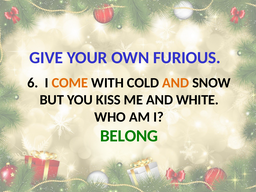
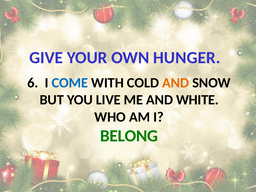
FURIOUS: FURIOUS -> HUNGER (187, 58)
COME colour: orange -> blue (70, 83)
KISS: KISS -> LIVE (108, 100)
